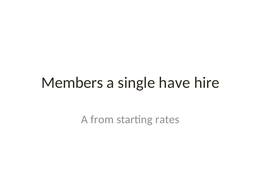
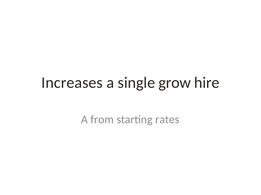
Members: Members -> Increases (72, 83)
have: have -> grow (175, 83)
